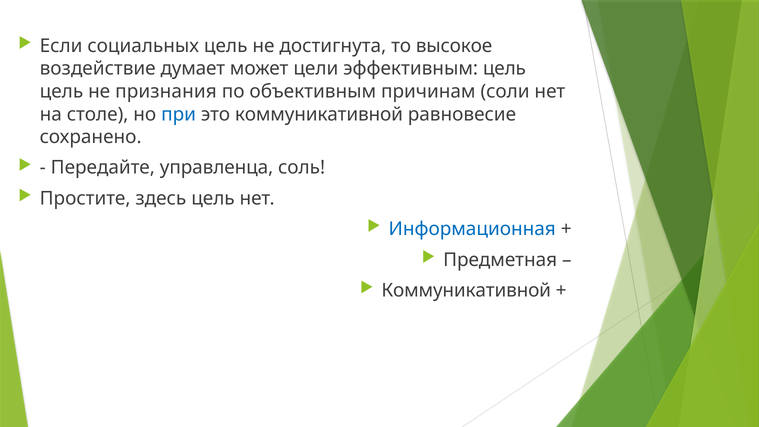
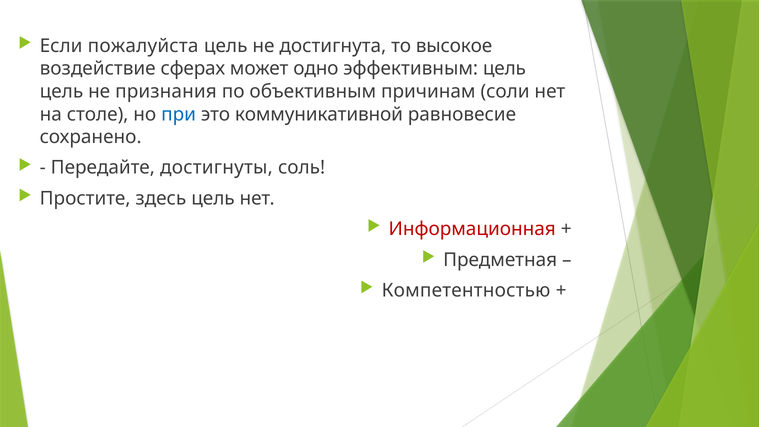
социальных: социальных -> пожалуйста (143, 46)
думает: думает -> сферах (193, 69)
цели: цели -> одно (316, 69)
управленца: управленца -> достигнуты (216, 168)
Информационная colour: blue -> red (472, 229)
Коммуникативной: Коммуникативной -> Компетентностью (466, 290)
